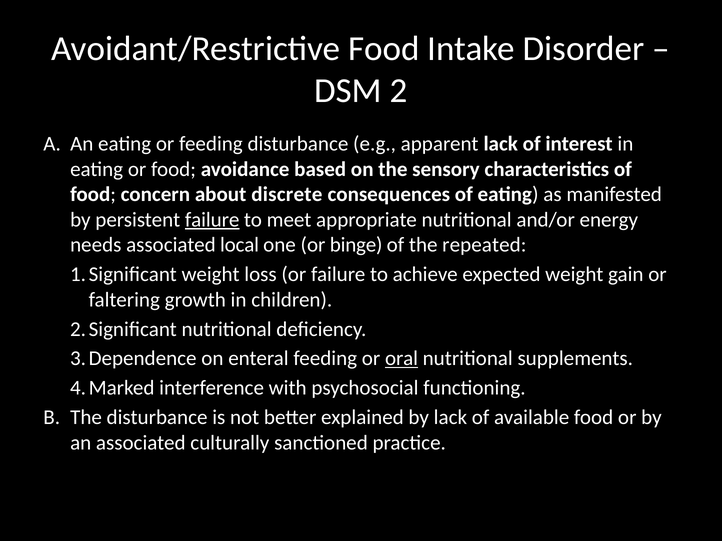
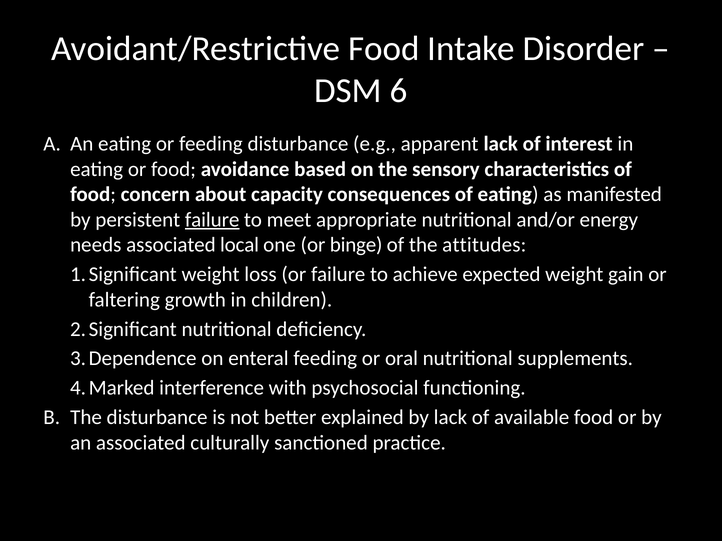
2: 2 -> 6 (399, 91)
discrete: discrete -> capacity (287, 195)
repeated: repeated -> attitudes (484, 245)
oral underline: present -> none (402, 359)
